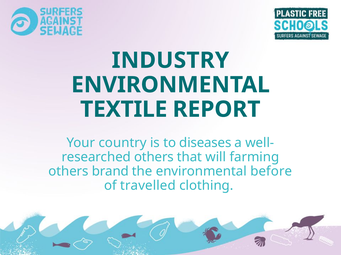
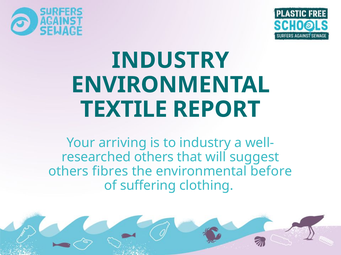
country: country -> arriving (123, 143)
to diseases: diseases -> industry (205, 143)
farming: farming -> suggest (254, 157)
brand: brand -> fibres (110, 172)
travelled: travelled -> suffering (148, 186)
